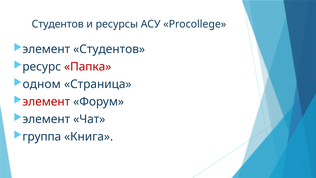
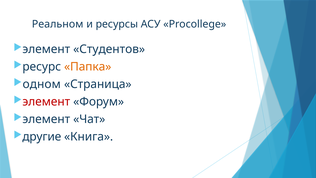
Студентов: Студентов -> Реальном (58, 24)
Папка colour: red -> orange (88, 67)
группа: группа -> другие (42, 137)
